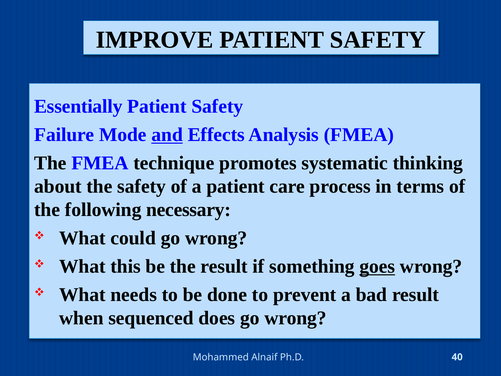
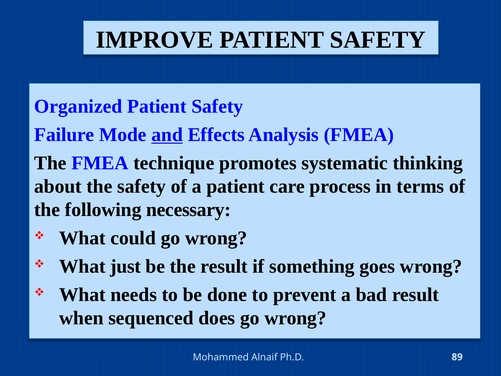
Essentially: Essentially -> Organized (78, 106)
this: this -> just (126, 266)
goes underline: present -> none (377, 266)
40: 40 -> 89 (457, 357)
